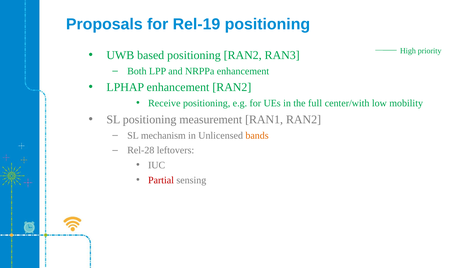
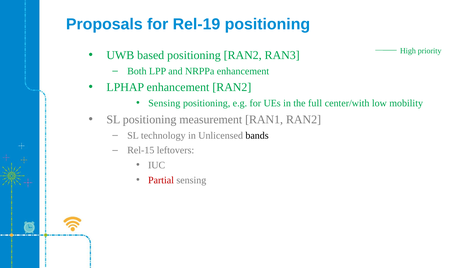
Receive: Receive -> Sensing (164, 103)
mechanism: mechanism -> technology (163, 135)
bands colour: orange -> black (257, 135)
Rel-28: Rel-28 -> Rel-15 (141, 150)
